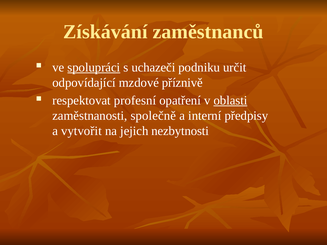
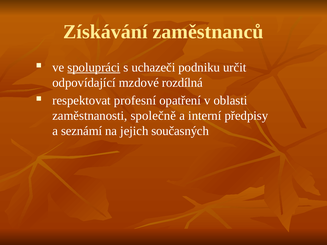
příznivě: příznivě -> rozdílná (182, 83)
oblasti underline: present -> none (230, 100)
vytvořit: vytvořit -> seznámí (82, 131)
nezbytnosti: nezbytnosti -> současných (180, 131)
